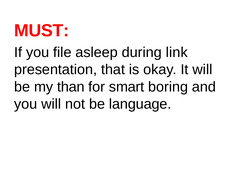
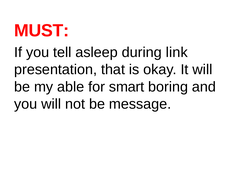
file: file -> tell (62, 52)
than: than -> able (71, 87)
language: language -> message (140, 104)
